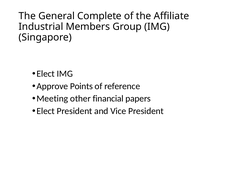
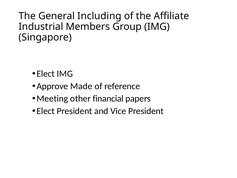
Complete: Complete -> Including (99, 16)
Points: Points -> Made (81, 86)
